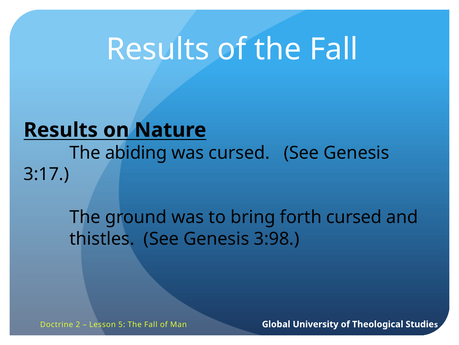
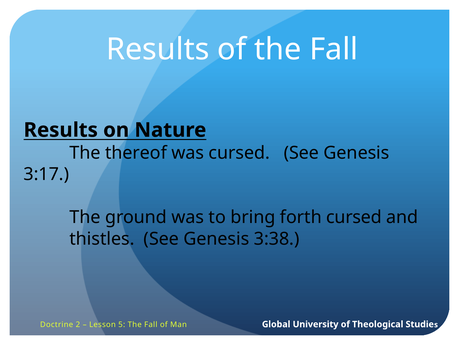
abiding: abiding -> thereof (136, 153)
3:98: 3:98 -> 3:38 (277, 238)
